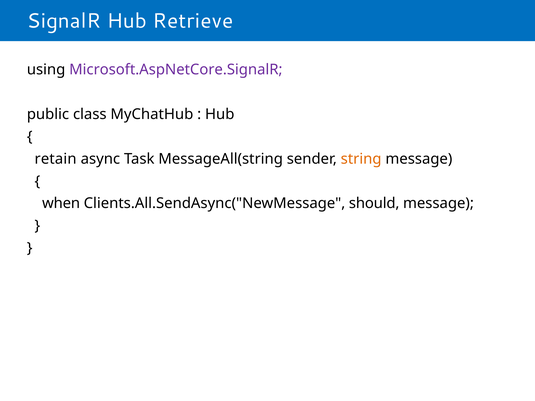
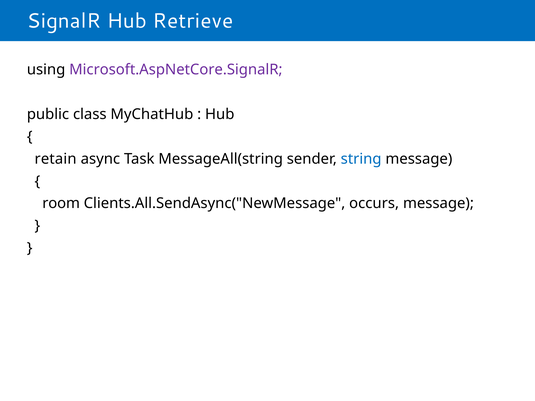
string colour: orange -> blue (361, 159)
when: when -> room (61, 204)
should: should -> occurs (374, 204)
